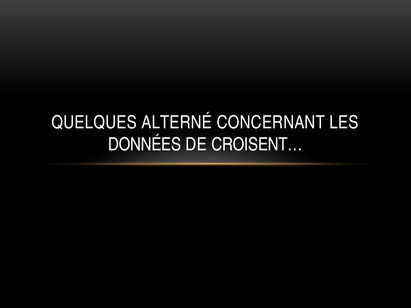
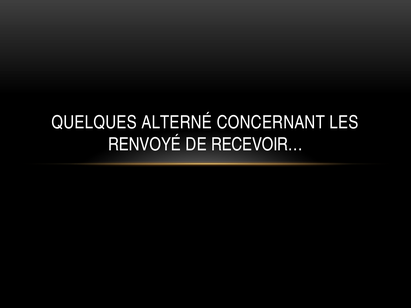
DONNÉES: DONNÉES -> RENVOYÉ (145, 145)
CROISENT…: CROISENT… -> RECEVOIR… (257, 145)
